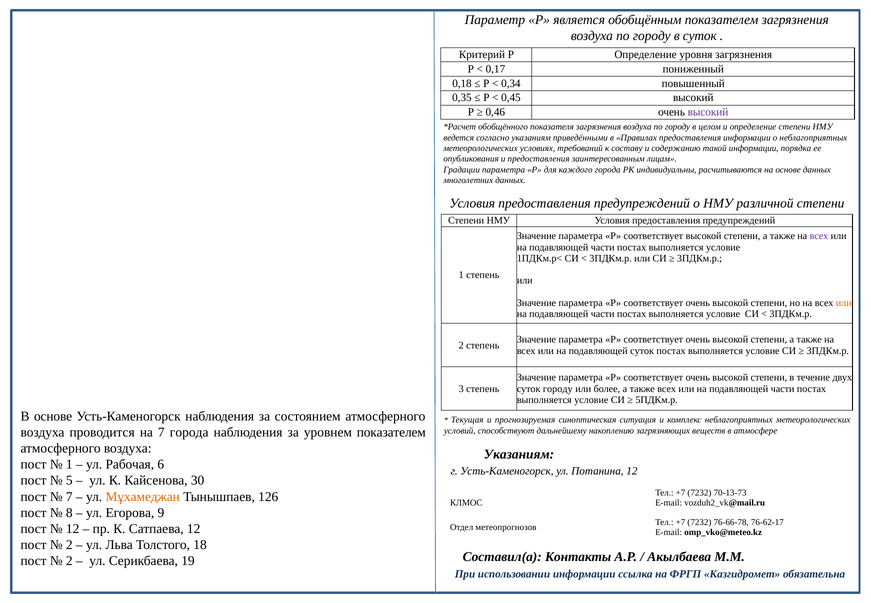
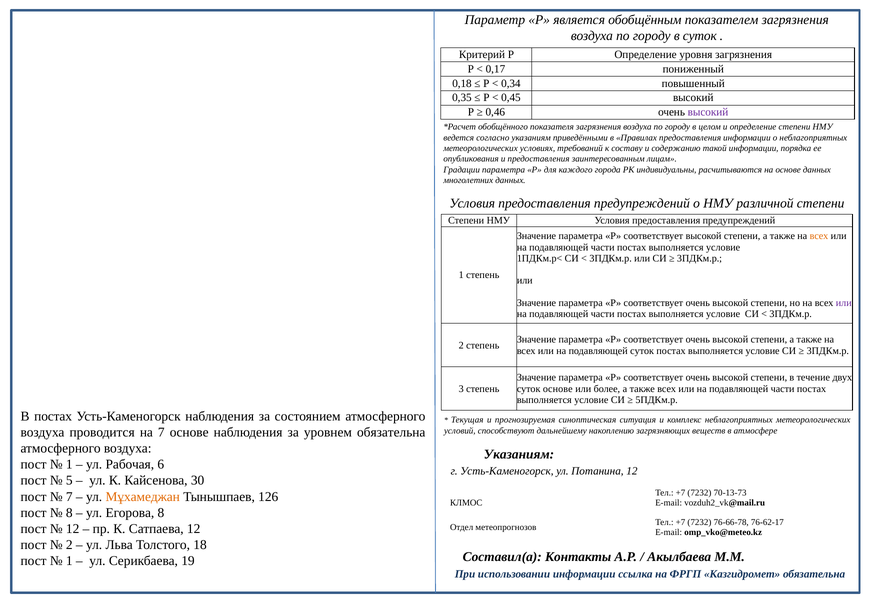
всех colour: purple -> orange (819, 236)
или colour: orange -> purple (844, 303)
суток городу: городу -> основе (558, 389)
В основе: основе -> постах (53, 416)
7 города: города -> основе (189, 432)
уровнем показателем: показателем -> обязательна (391, 432)
Егорова 9: 9 -> 8 (161, 513)
2: 2 -> 1 (69, 561)
